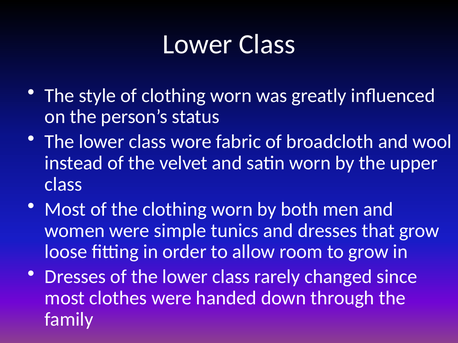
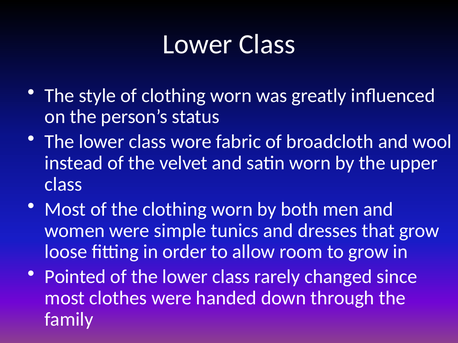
Dresses: Dresses -> Pointed (75, 277)
